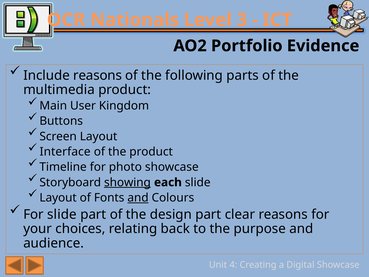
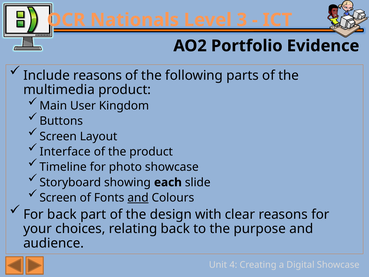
showing underline: present -> none (127, 182)
Layout: Layout -> Screen (58, 198)
For slide: slide -> back (62, 214)
design part: part -> with (208, 214)
